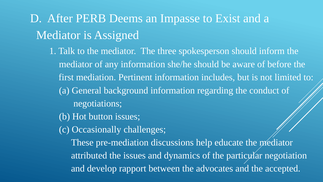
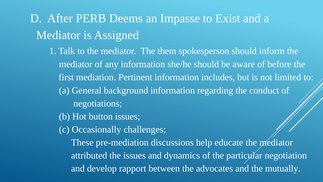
three: three -> them (167, 51)
accepted: accepted -> mutually (283, 168)
